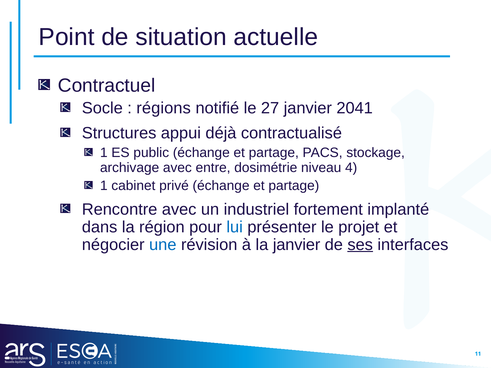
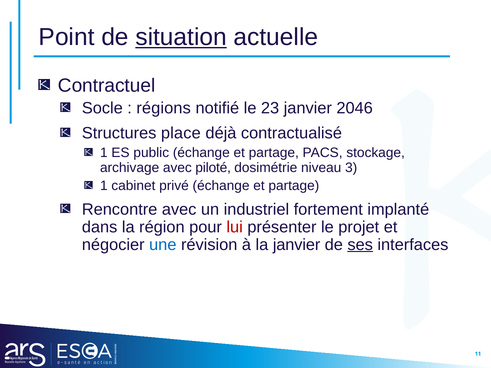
situation underline: none -> present (181, 37)
27: 27 -> 23 (270, 108)
2041: 2041 -> 2046 (355, 108)
appui: appui -> place (181, 133)
entre: entre -> piloté (213, 168)
4: 4 -> 3 (351, 168)
lui colour: blue -> red (235, 227)
